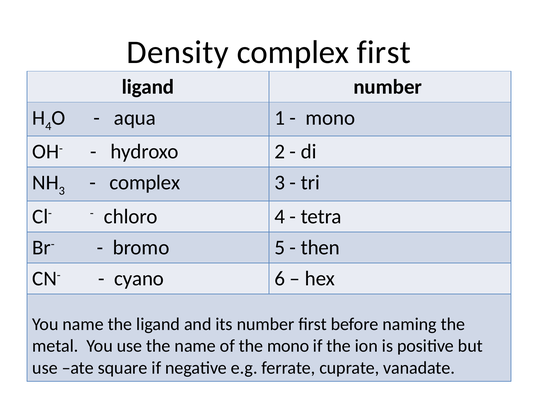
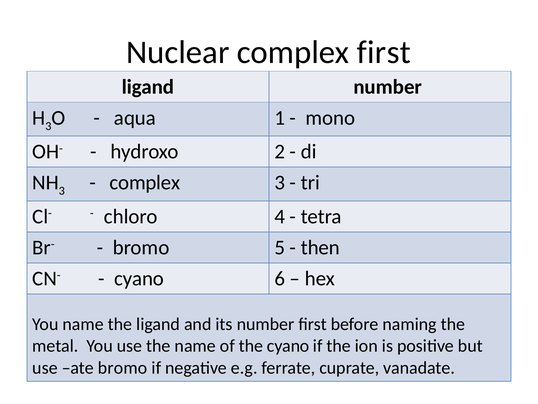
Density: Density -> Nuclear (178, 52)
4: 4 -> 3 (48, 126)
the mono: mono -> cyano (288, 346)
ate square: square -> bromo (123, 368)
